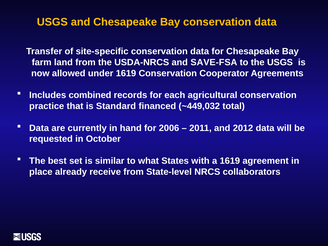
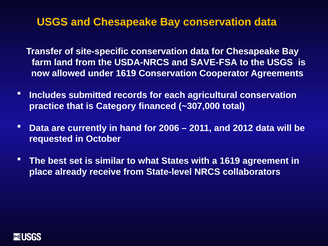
combined: combined -> submitted (90, 95)
Standard: Standard -> Category (116, 106)
~449,032: ~449,032 -> ~307,000 (199, 106)
